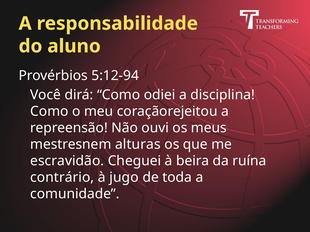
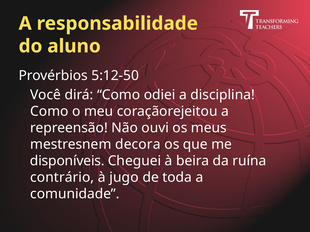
5:12-94: 5:12-94 -> 5:12-50 (115, 76)
alturas: alturas -> decora (138, 145)
escravidão: escravidão -> disponíveis (67, 161)
